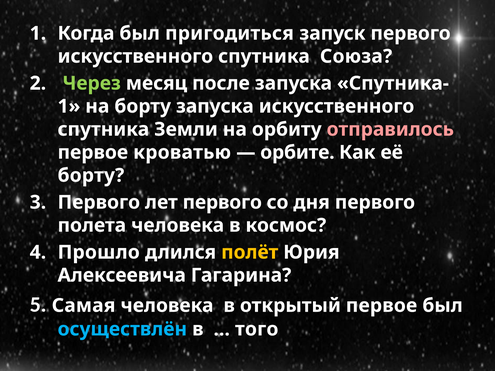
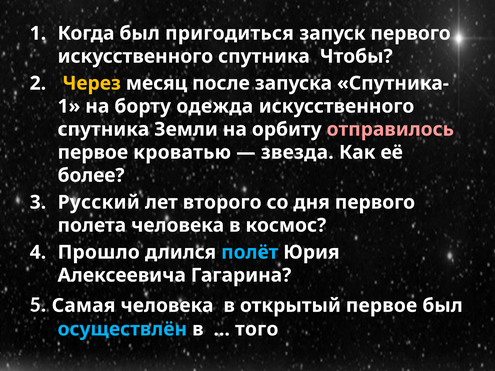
Союза: Союза -> Чтобы (356, 56)
Через colour: light green -> yellow (92, 83)
борту запуска: запуска -> одежда (215, 106)
орбите: орбите -> звезда (297, 152)
борту: борту -> более (91, 176)
Первого: Первого -> Русский (99, 202)
лет первого: первого -> второго (222, 202)
полёт colour: yellow -> light blue (250, 252)
